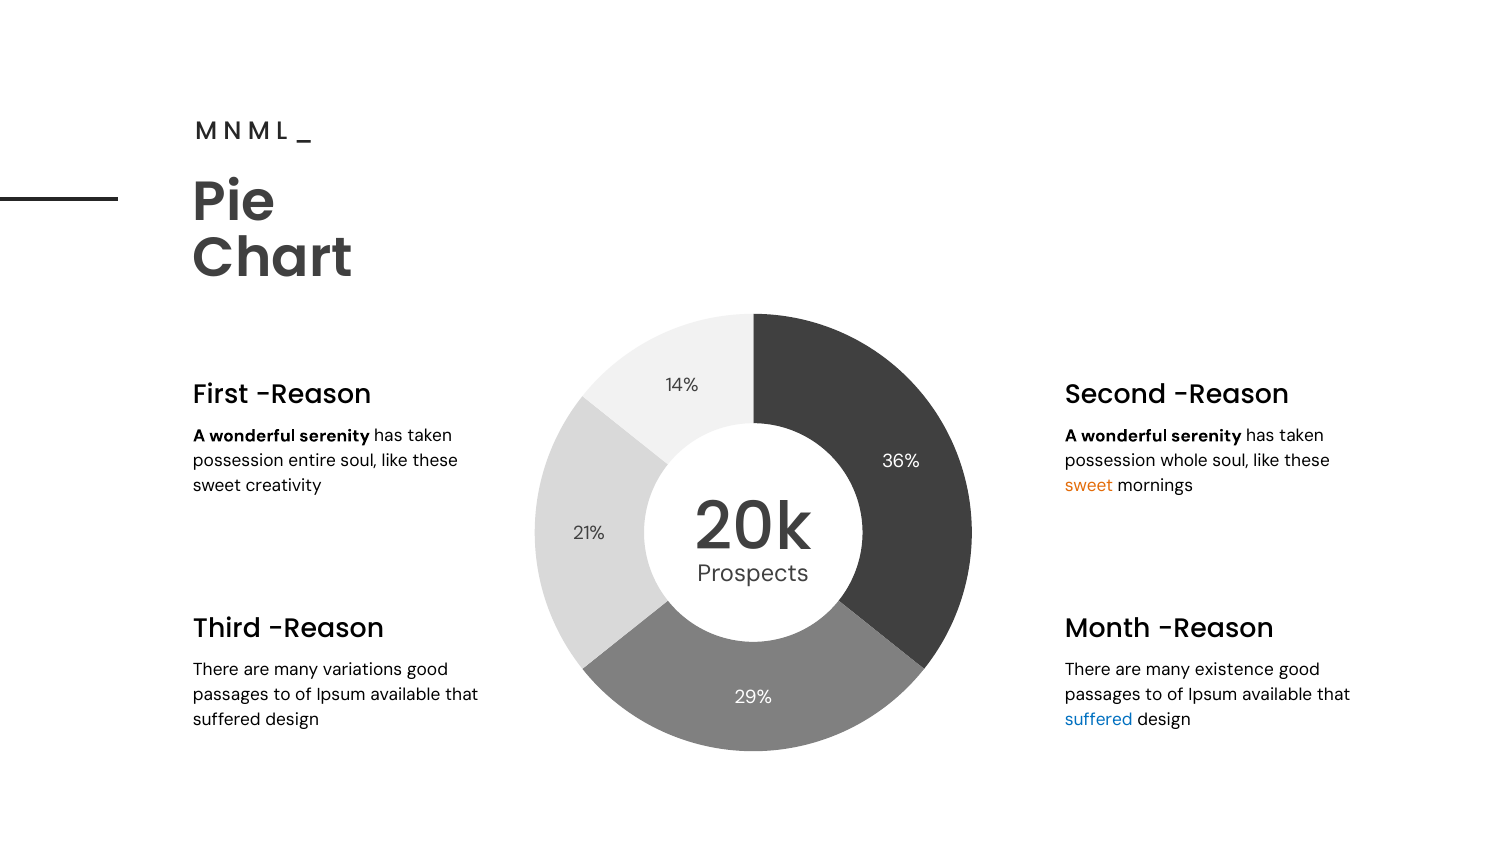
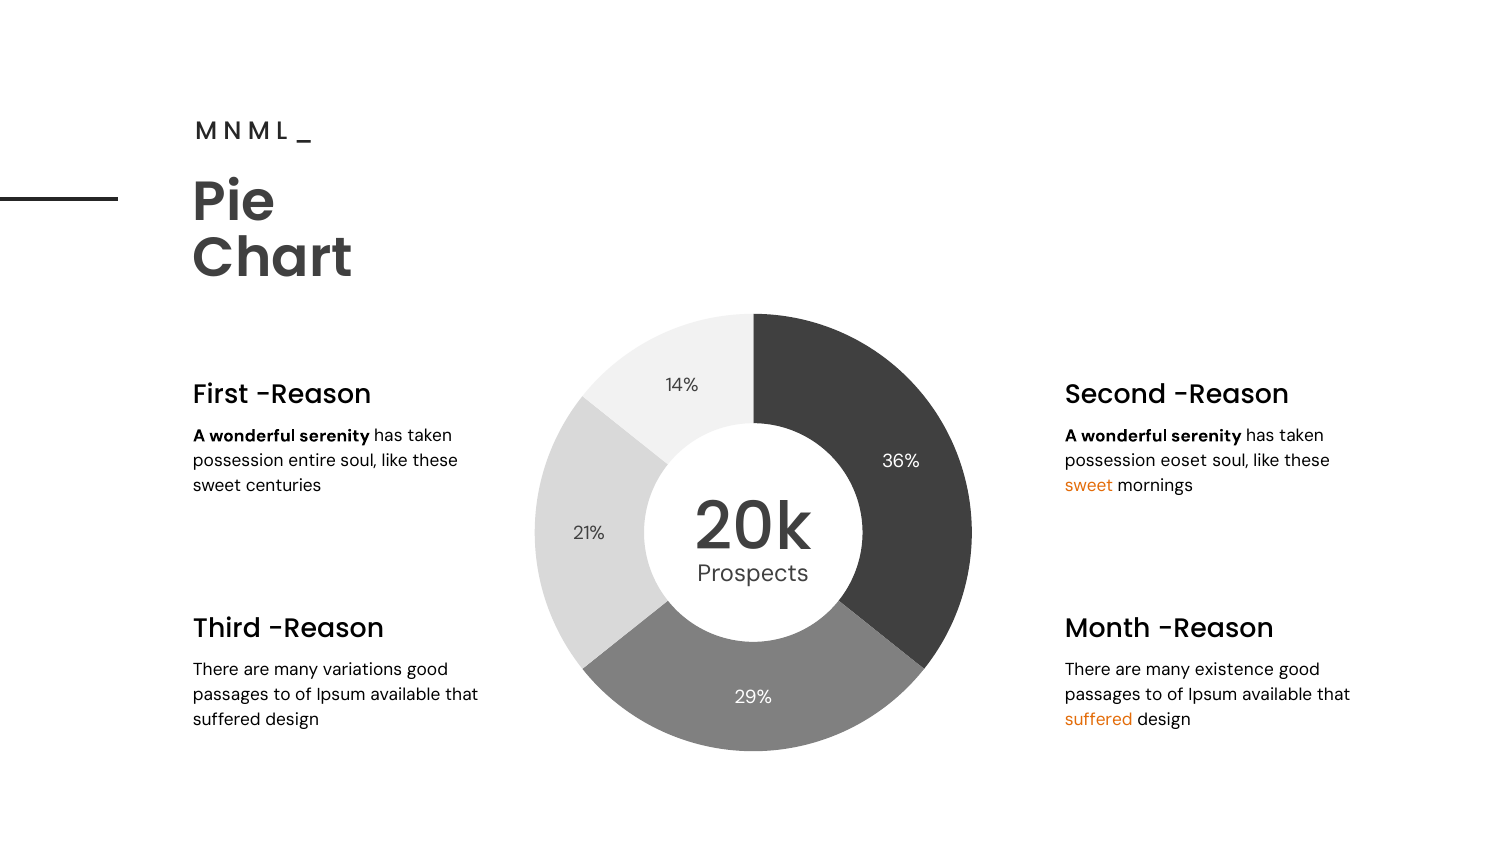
whole: whole -> eoset (1184, 461)
creativity: creativity -> centuries (284, 486)
suffered colour: blue -> orange (1099, 720)
